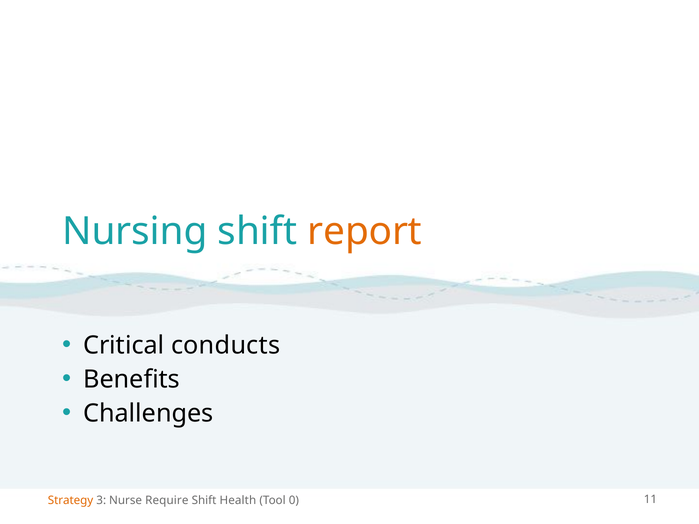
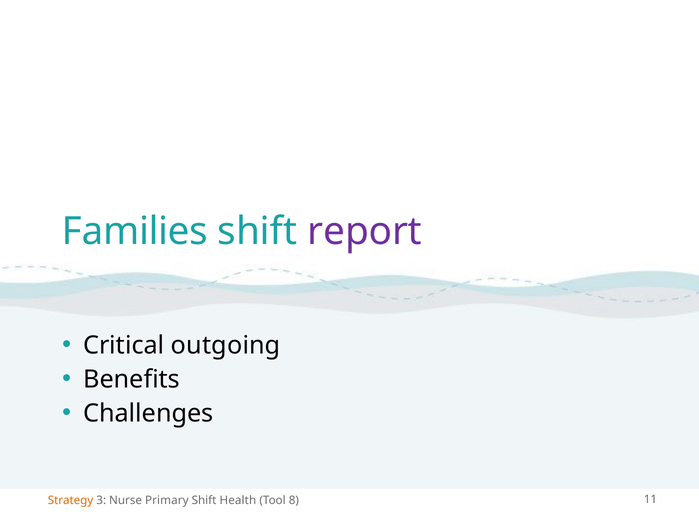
Nursing: Nursing -> Families (135, 231)
report colour: orange -> purple (365, 231)
conducts: conducts -> outgoing (226, 345)
Require: Require -> Primary (167, 501)
0: 0 -> 8 (294, 501)
